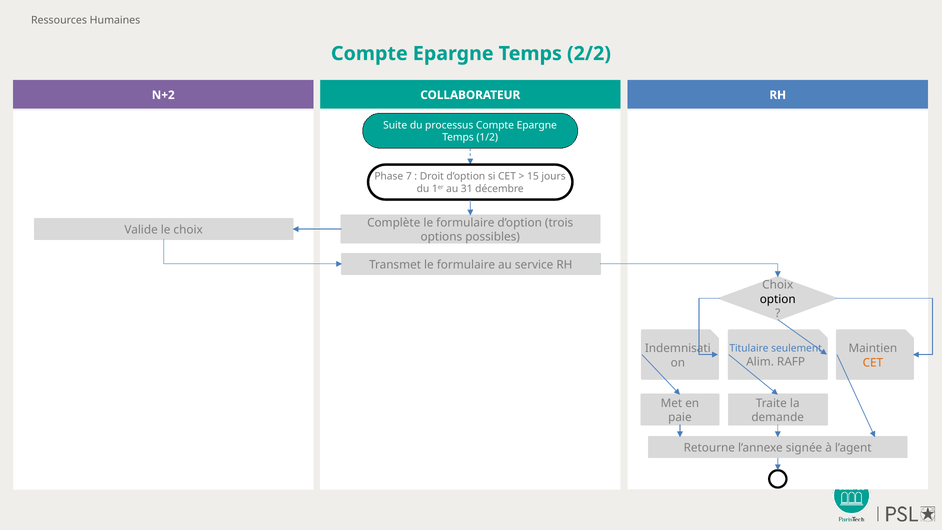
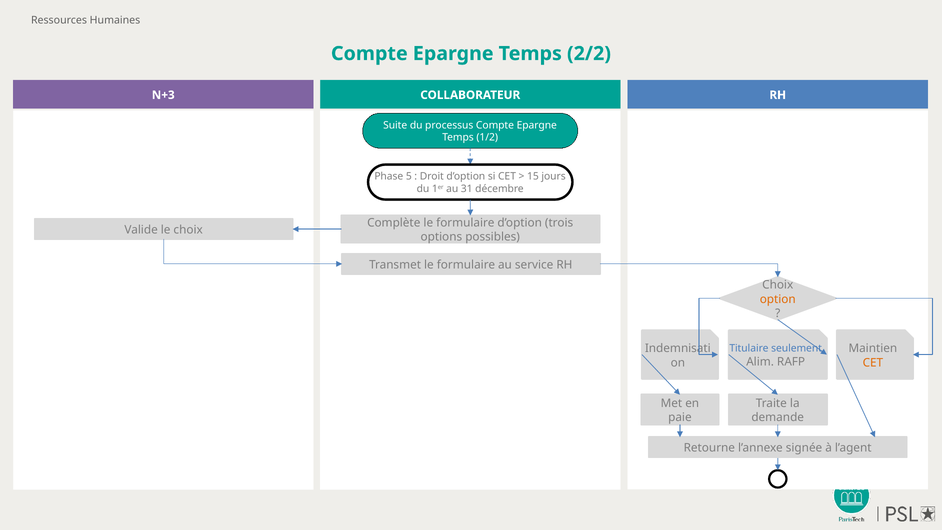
N+2: N+2 -> N+3 (163, 95)
7: 7 -> 5 (409, 177)
option colour: black -> orange (778, 299)
